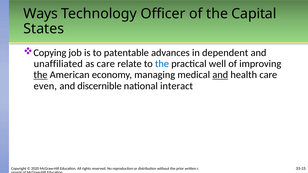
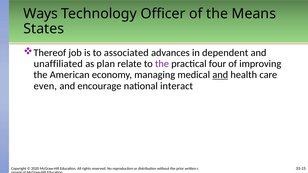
Capital: Capital -> Means (254, 14)
Copying: Copying -> Thereof (50, 53)
patentable: patentable -> associated (126, 53)
as care: care -> plan (106, 64)
the colour: blue -> purple (162, 64)
well: well -> four (218, 64)
the underline: present -> none (41, 75)
discernible: discernible -> encourage (99, 86)
